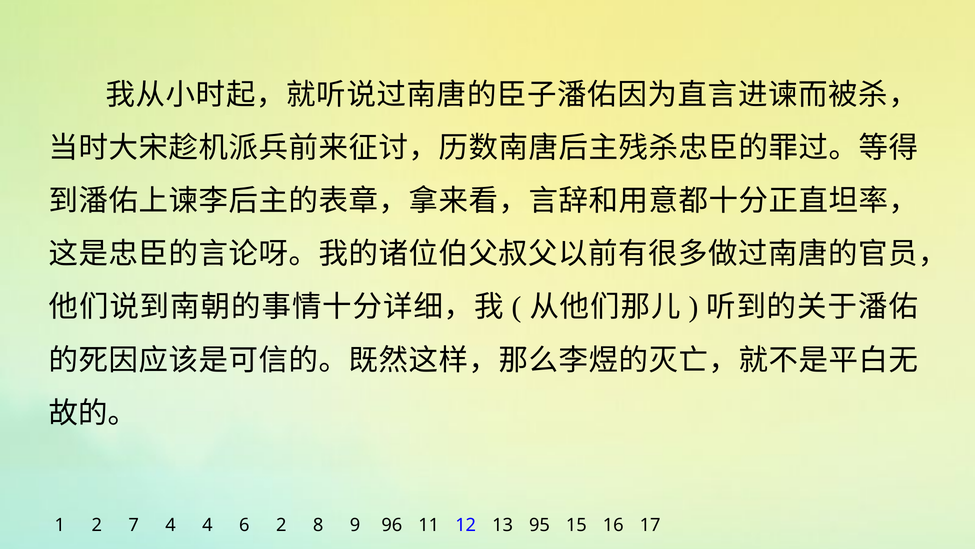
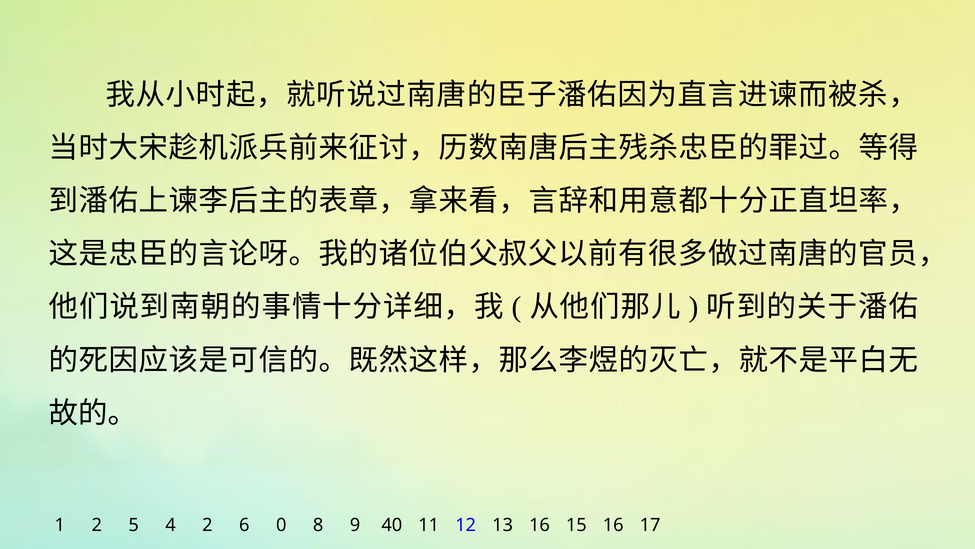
7: 7 -> 5 (134, 525)
4 4: 4 -> 2 (207, 525)
6 2: 2 -> 0 (281, 525)
96: 96 -> 40 (392, 525)
13 95: 95 -> 16 (539, 525)
